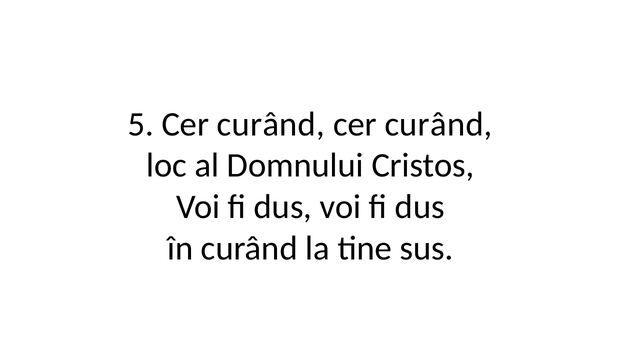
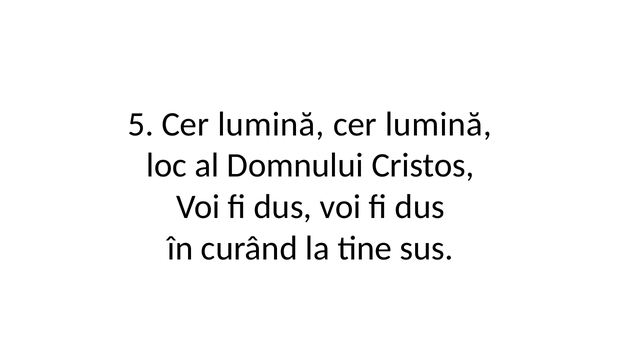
5 Cer curând: curând -> lumină (271, 124)
curând: curând -> lumină (439, 124)
